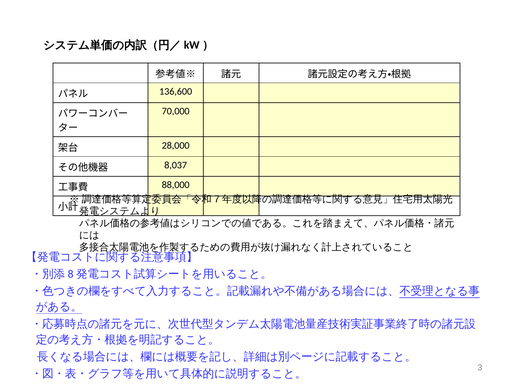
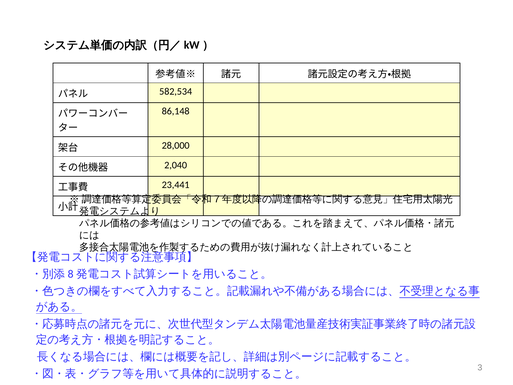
136,600: 136,600 -> 582,534 (176, 92)
70,000: 70,000 -> 86,148 (176, 111)
8,037: 8,037 -> 2,040 (176, 165)
88,000: 88,000 -> 23,441 (176, 185)
